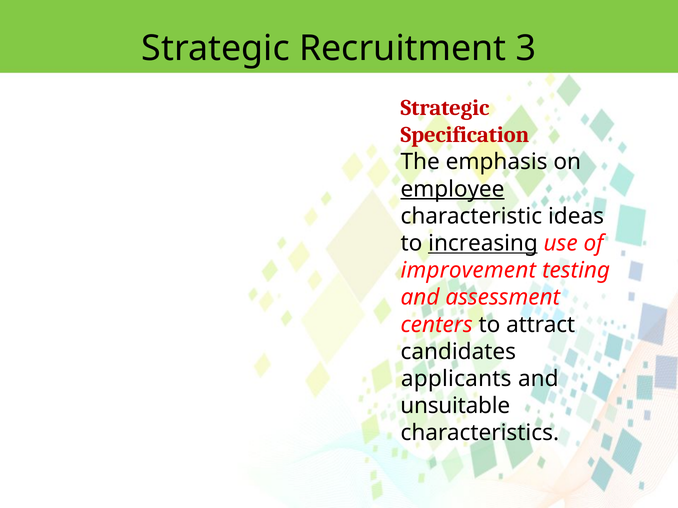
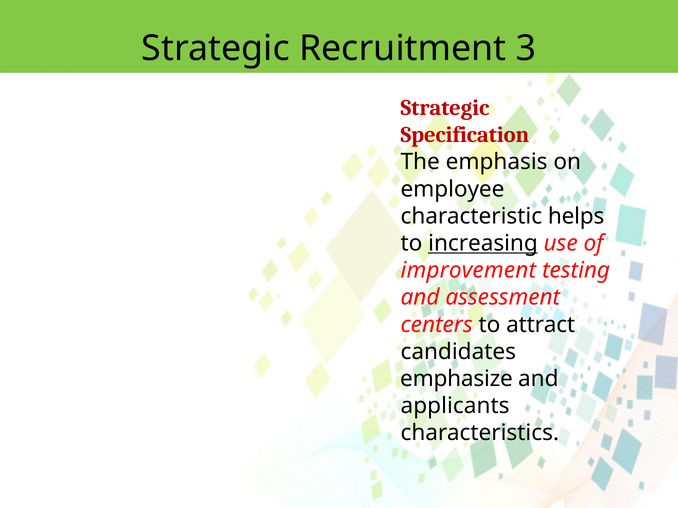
employee underline: present -> none (452, 189)
ideas: ideas -> helps (576, 216)
applicants: applicants -> emphasize (456, 379)
unsuitable: unsuitable -> applicants (455, 406)
